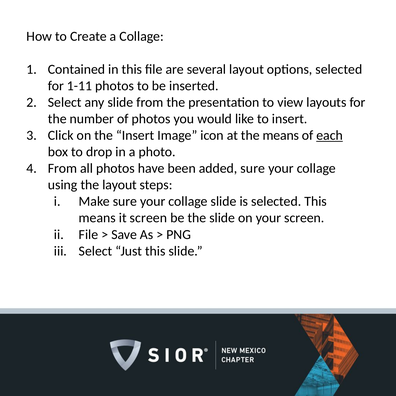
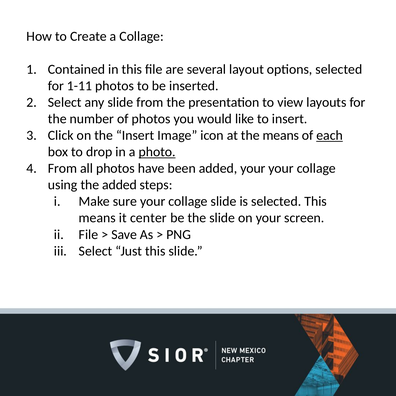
photo underline: none -> present (157, 152)
added sure: sure -> your (253, 168)
the layout: layout -> added (120, 185)
it screen: screen -> center (148, 218)
